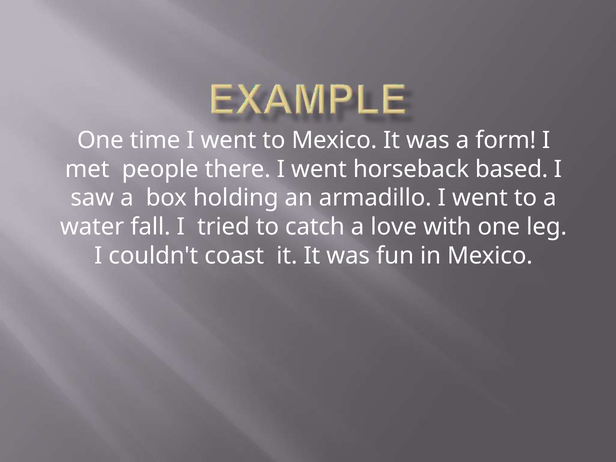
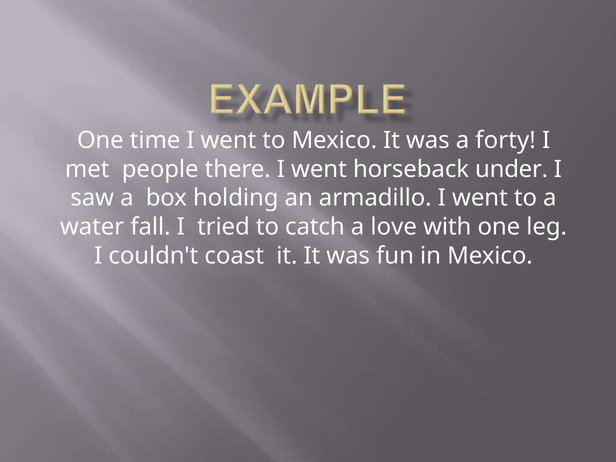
form: form -> forty (506, 141)
based: based -> under (512, 169)
